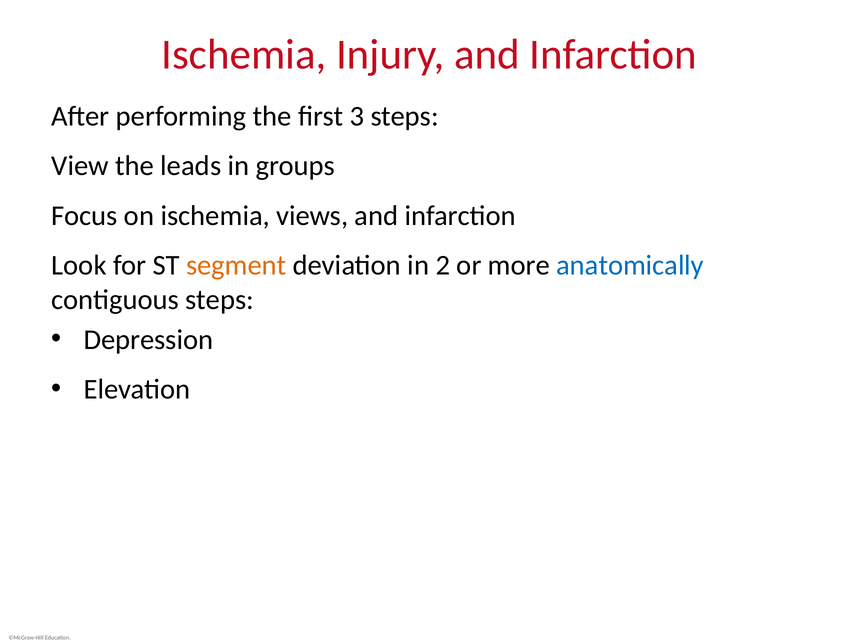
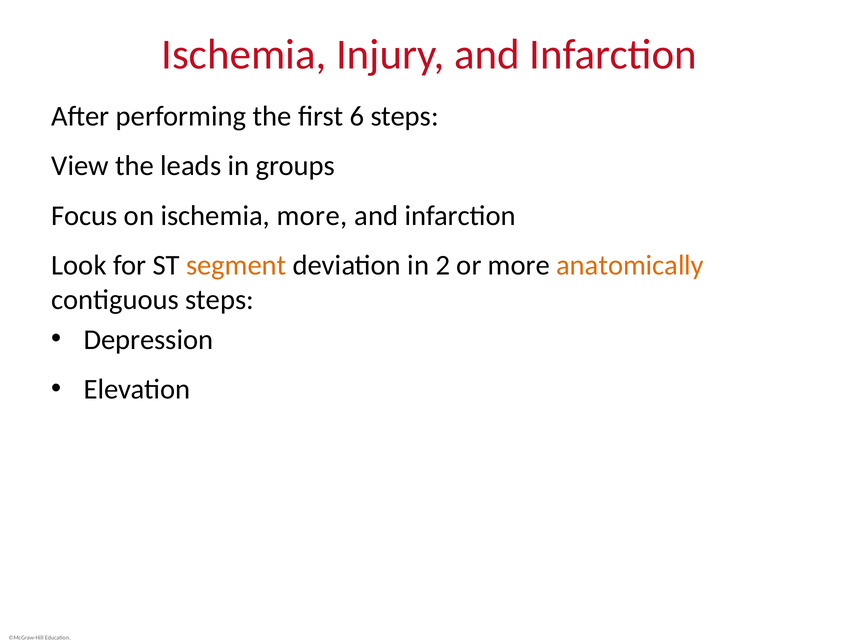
3: 3 -> 6 (357, 116)
ischemia views: views -> more (312, 216)
anatomically colour: blue -> orange (630, 265)
